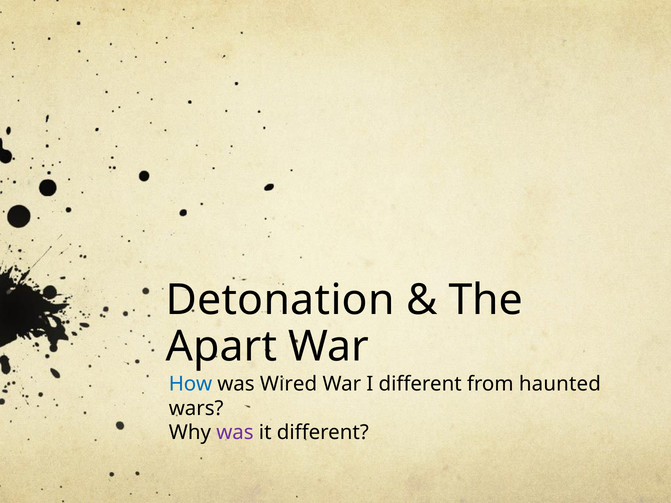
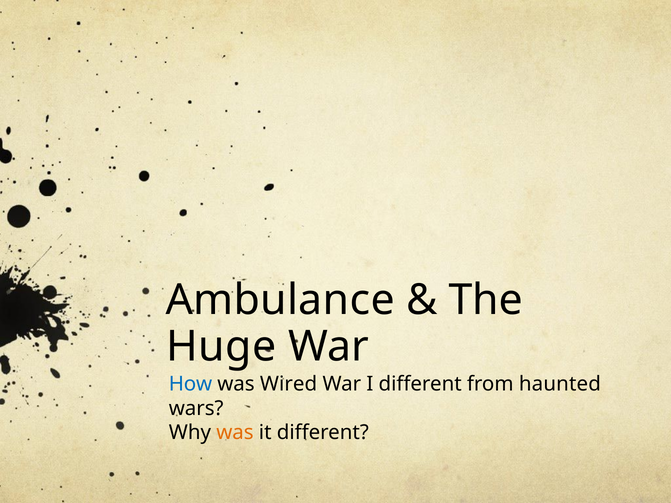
Detonation: Detonation -> Ambulance (280, 300)
Apart: Apart -> Huge (221, 347)
was colour: purple -> orange (235, 433)
